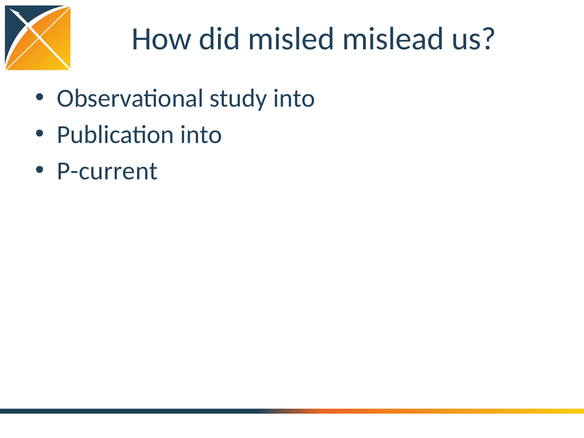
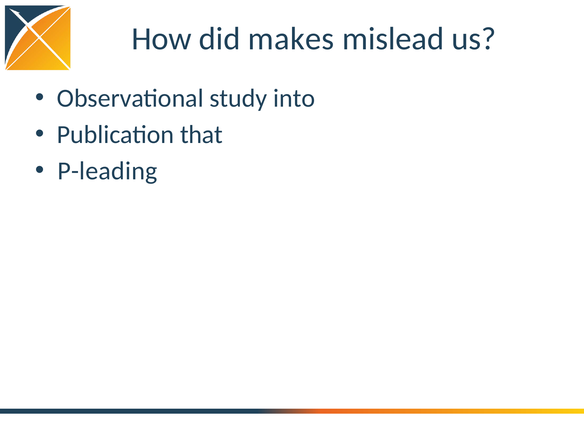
misled: misled -> makes (291, 39)
Publication into: into -> that (201, 135)
P-current: P-current -> P-leading (107, 171)
